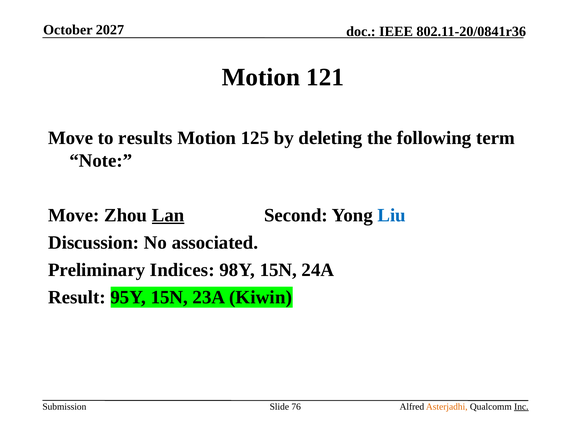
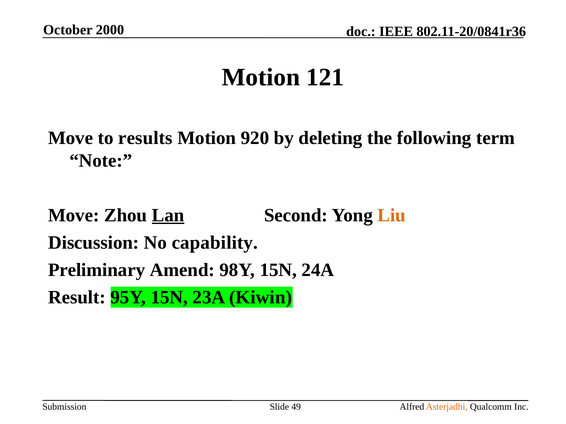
2027: 2027 -> 2000 (110, 30)
125: 125 -> 920 (255, 138)
Liu colour: blue -> orange (392, 215)
associated: associated -> capability (215, 243)
Indices: Indices -> Amend (182, 270)
76: 76 -> 49 (296, 407)
Inc underline: present -> none (521, 407)
